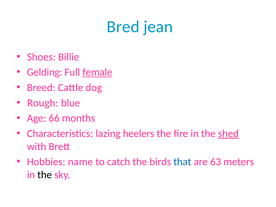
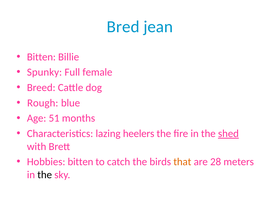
Shoes: Shoes -> Bitten (41, 57)
Gelding: Gelding -> Spunky (44, 72)
female underline: present -> none (97, 72)
66: 66 -> 51 (54, 118)
Hobbies name: name -> bitten (80, 162)
that colour: blue -> orange (182, 162)
63: 63 -> 28 (216, 162)
